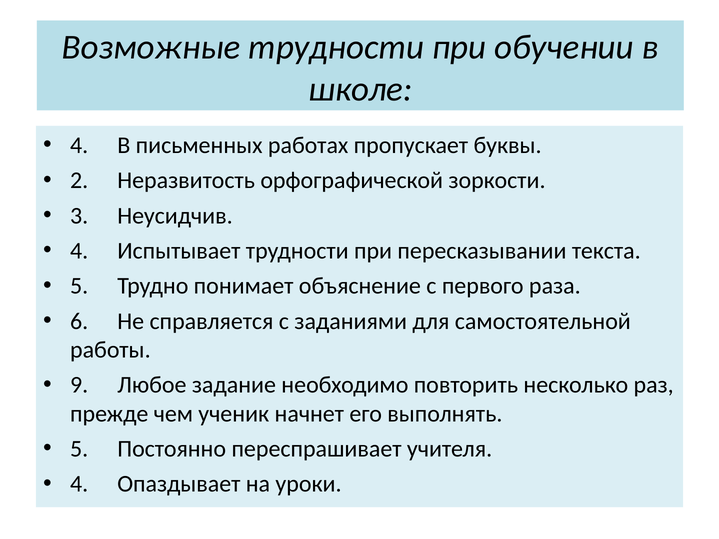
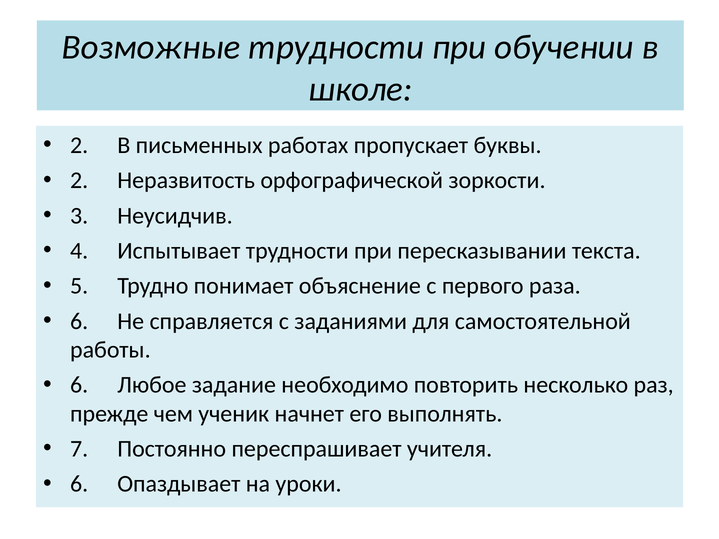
4: 4 -> 2 (79, 145)
9: 9 -> 6 (79, 385)
5: 5 -> 7 (79, 449)
4: 4 -> 6 (79, 484)
